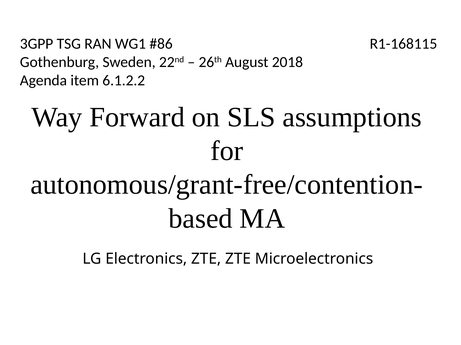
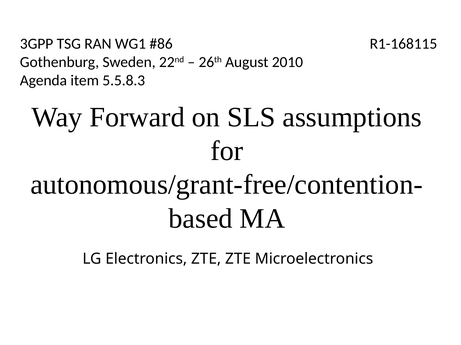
2018: 2018 -> 2010 (287, 62)
6.1.2.2: 6.1.2.2 -> 5.5.8.3 (124, 81)
